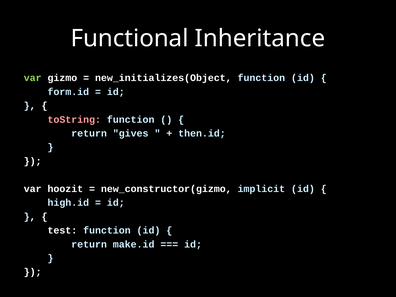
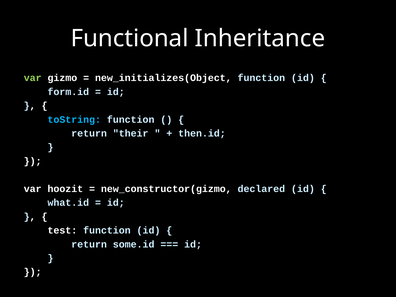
toString colour: pink -> light blue (74, 119)
gives: gives -> their (131, 133)
implicit: implicit -> declared (261, 189)
high.id: high.id -> what.id (68, 203)
make.id: make.id -> some.id (134, 244)
